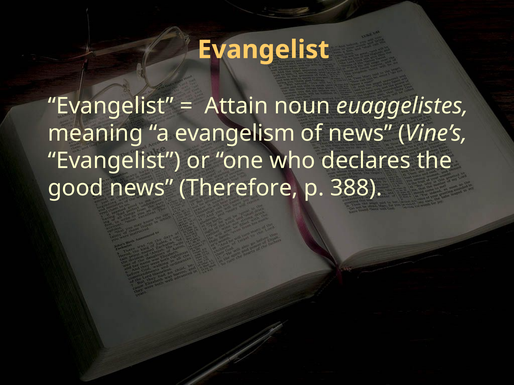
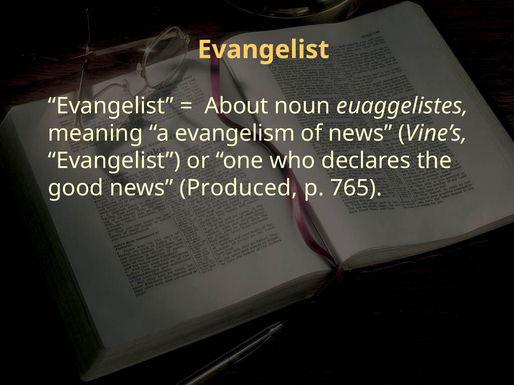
Attain: Attain -> About (236, 106)
Therefore: Therefore -> Produced (238, 188)
388: 388 -> 765 (356, 188)
